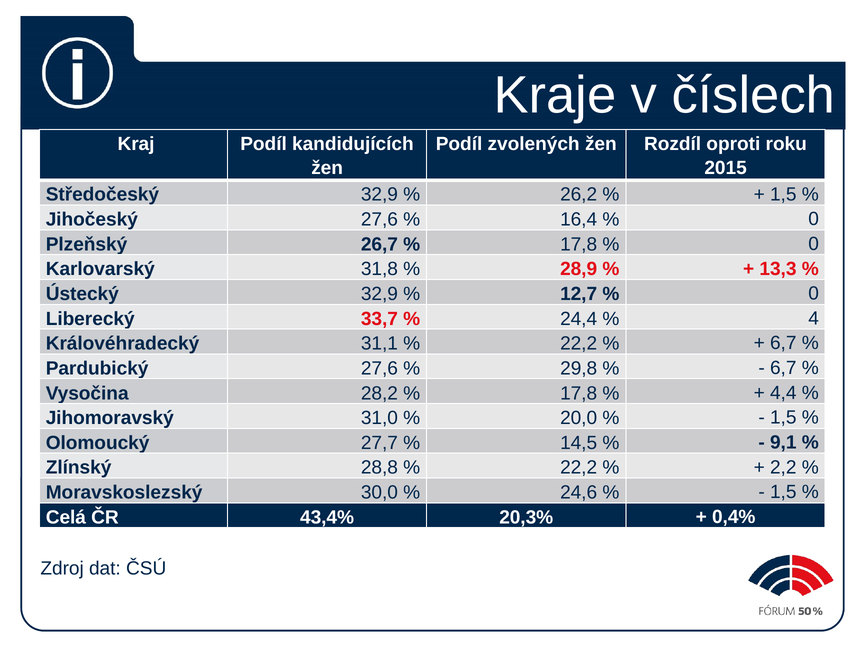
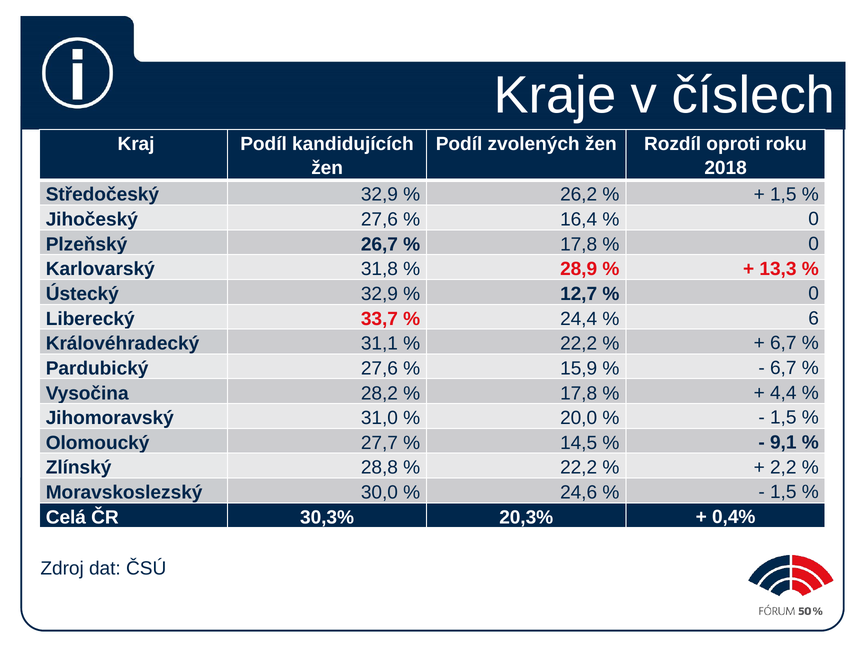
2015: 2015 -> 2018 (726, 168)
4: 4 -> 6 (814, 318)
29,8: 29,8 -> 15,9 (579, 368)
43,4%: 43,4% -> 30,3% (327, 517)
